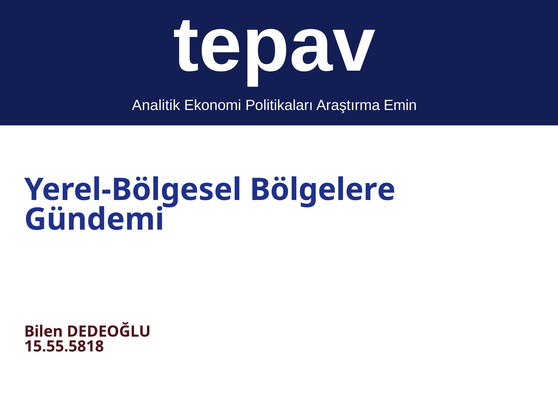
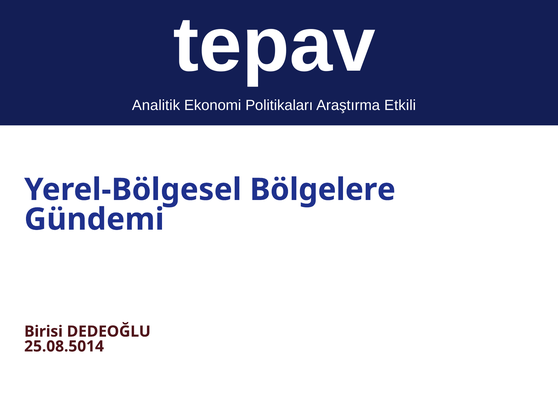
Emin: Emin -> Etkili (400, 106)
Bilen: Bilen -> Birisi (43, 332)
15.55.5818: 15.55.5818 -> 25.08.5014 (64, 347)
